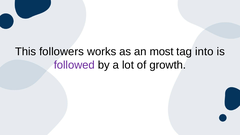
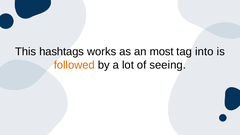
followers: followers -> hashtags (62, 52)
followed colour: purple -> orange (74, 65)
growth: growth -> seeing (168, 65)
